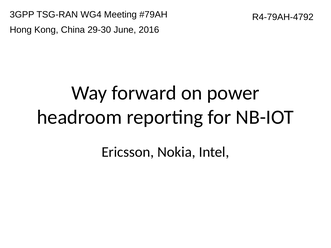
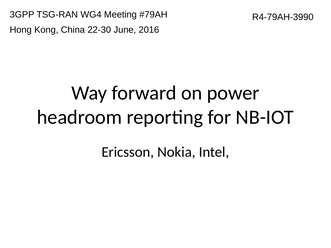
R4-79AH-4792: R4-79AH-4792 -> R4-79AH-3990 (283, 17)
29-30: 29-30 -> 22-30 (99, 30)
